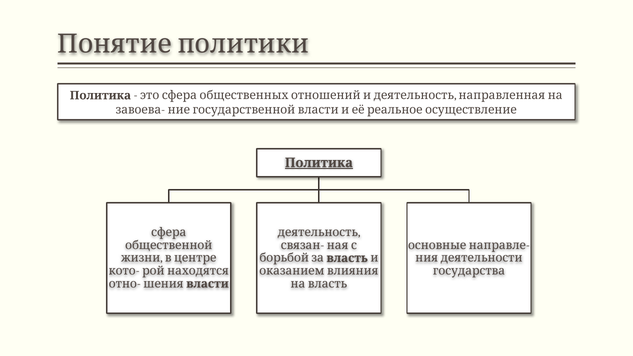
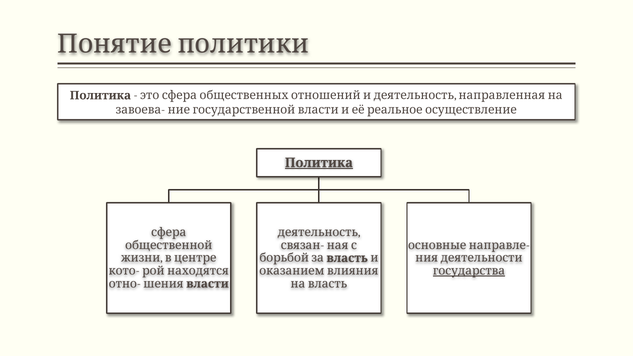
государства underline: none -> present (469, 271)
